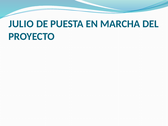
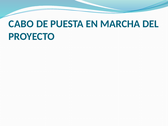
JULIO: JULIO -> CABO (21, 24)
